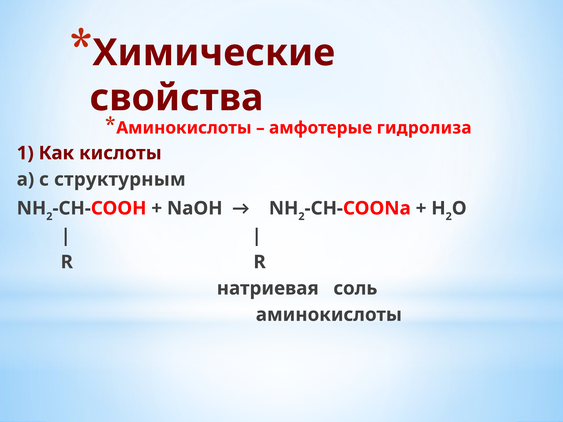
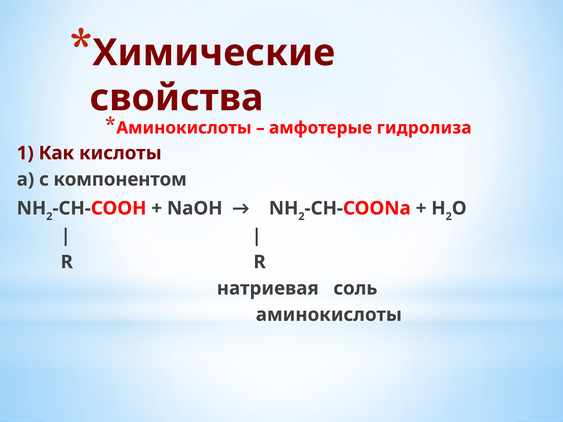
структурным: структурным -> компонентом (120, 180)
